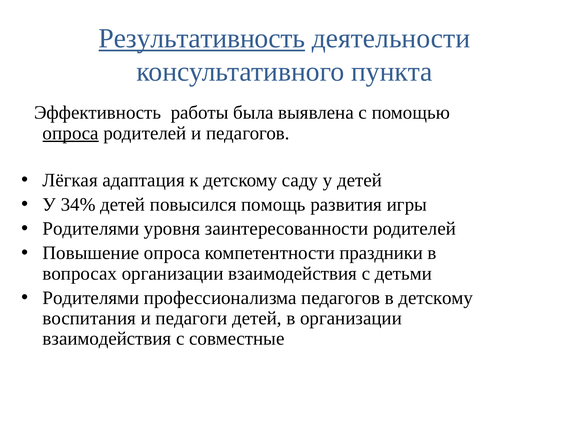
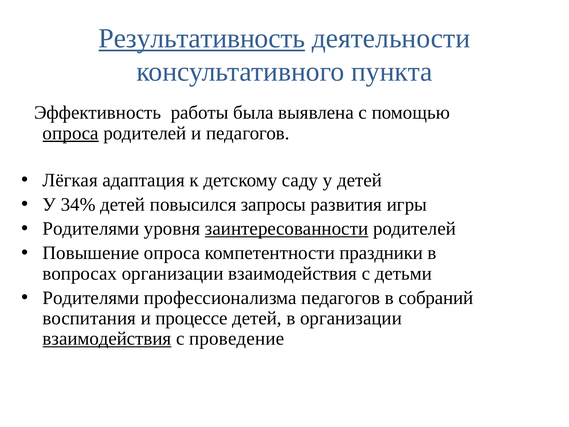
помощь: помощь -> запросы (273, 204)
заинтересованности underline: none -> present (287, 229)
в детскому: детскому -> собраний (436, 298)
педагоги: педагоги -> процессе (192, 318)
взаимодействия underline: none -> present (107, 339)
совместные: совместные -> проведение (237, 339)
